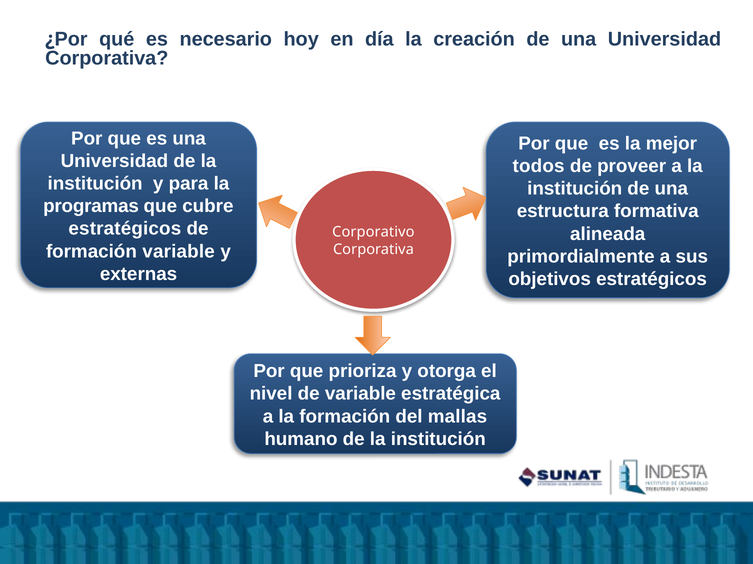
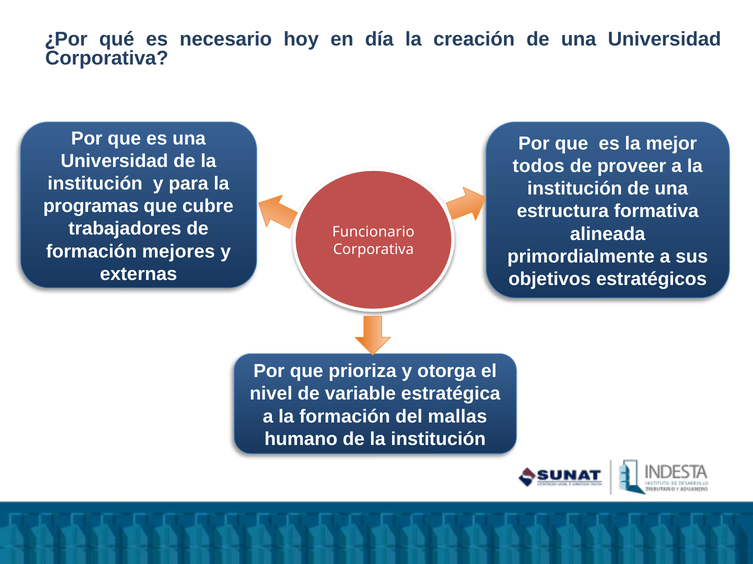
estratégicos: estratégicos -> trabajadores (125, 229)
Corporativo: Corporativo -> Funcionario (373, 232)
formación variable: variable -> mejores (179, 252)
